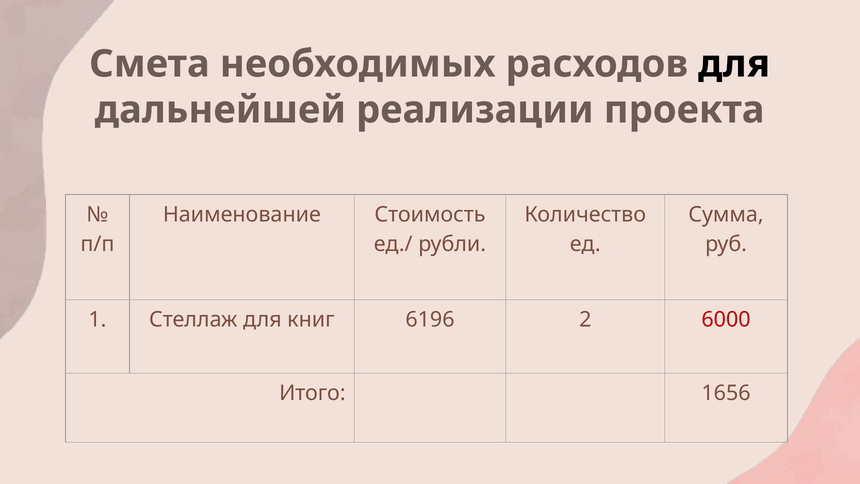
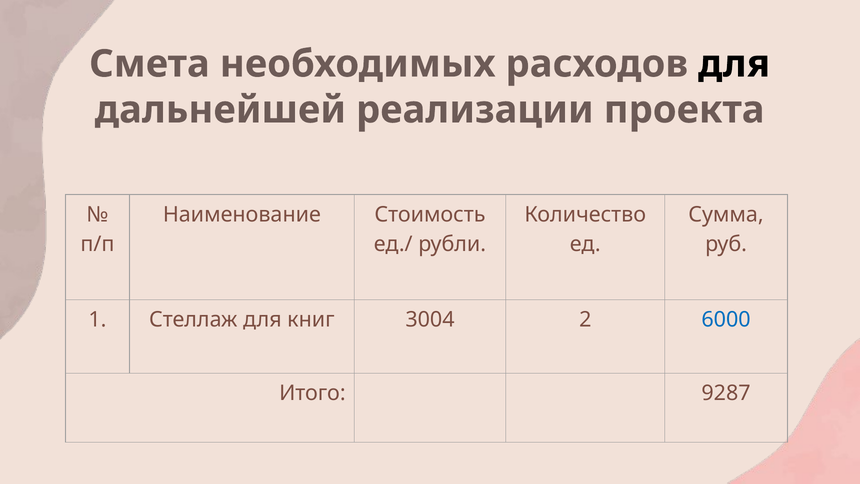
6196: 6196 -> 3004 (430, 320)
6000 colour: red -> blue (726, 320)
1656: 1656 -> 9287 (726, 393)
